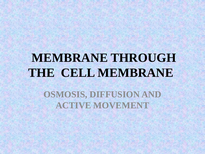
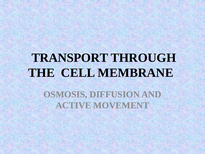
MEMBRANE: MEMBRANE -> TRANSPORT (70, 58)
